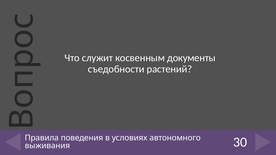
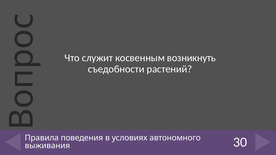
документы: документы -> возникнуть (191, 58)
